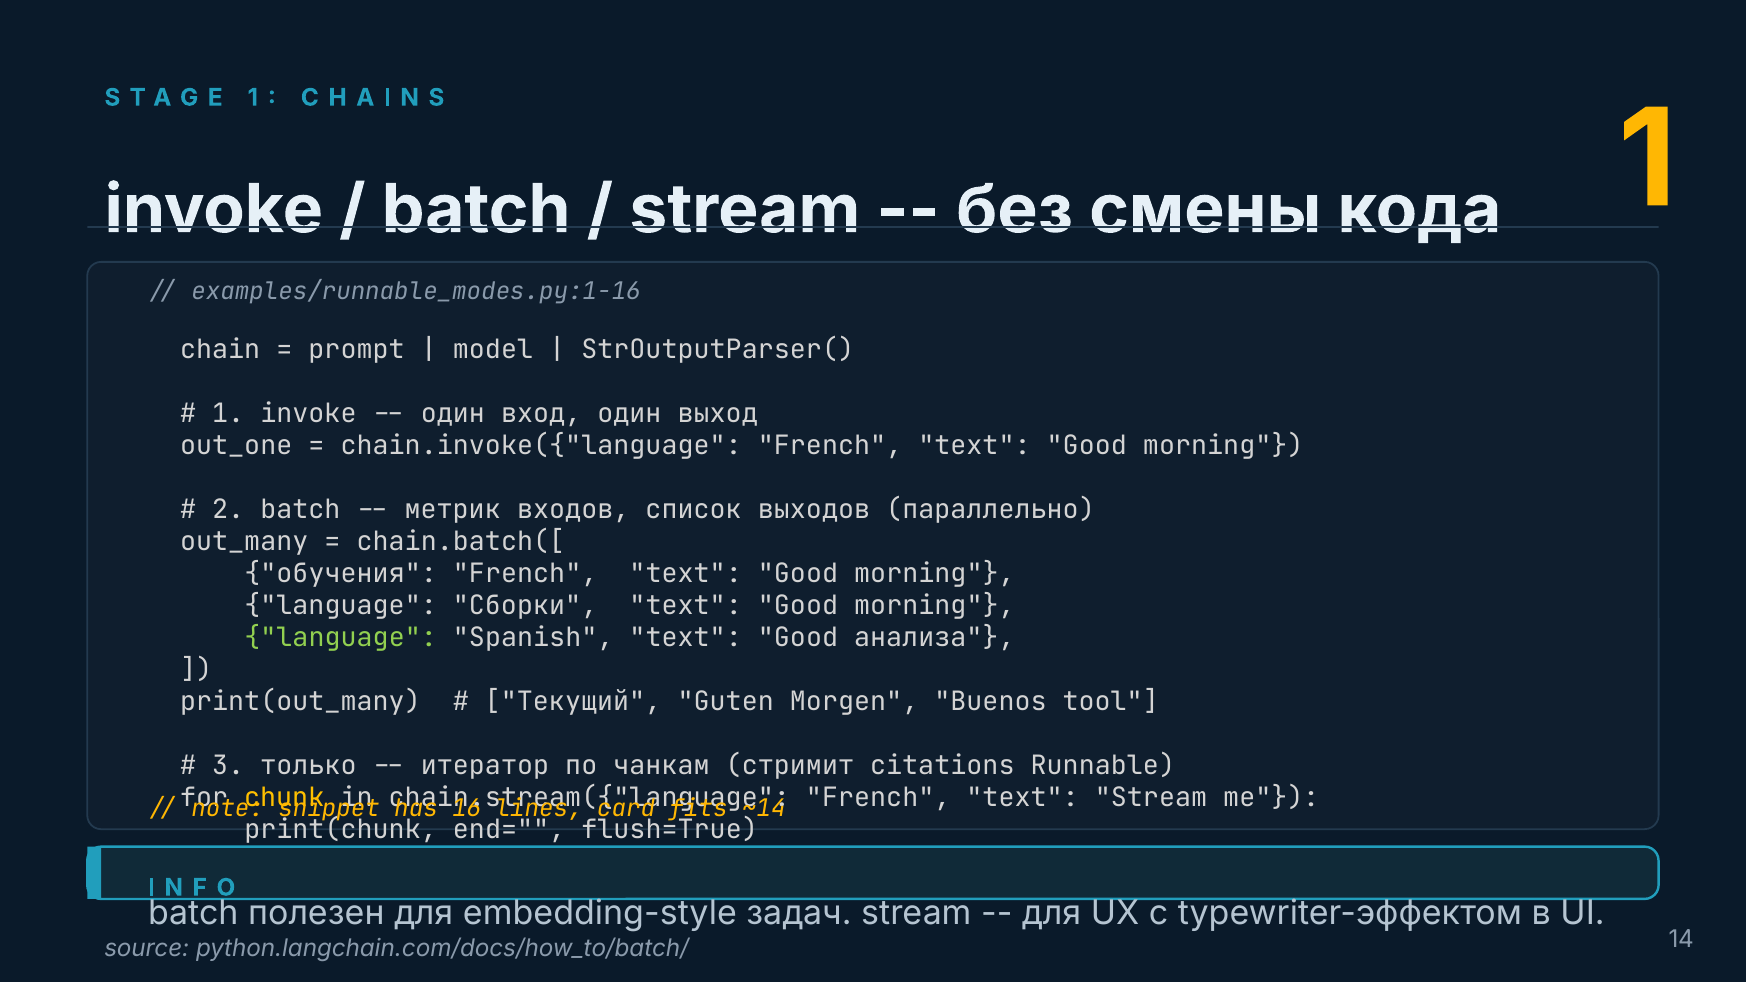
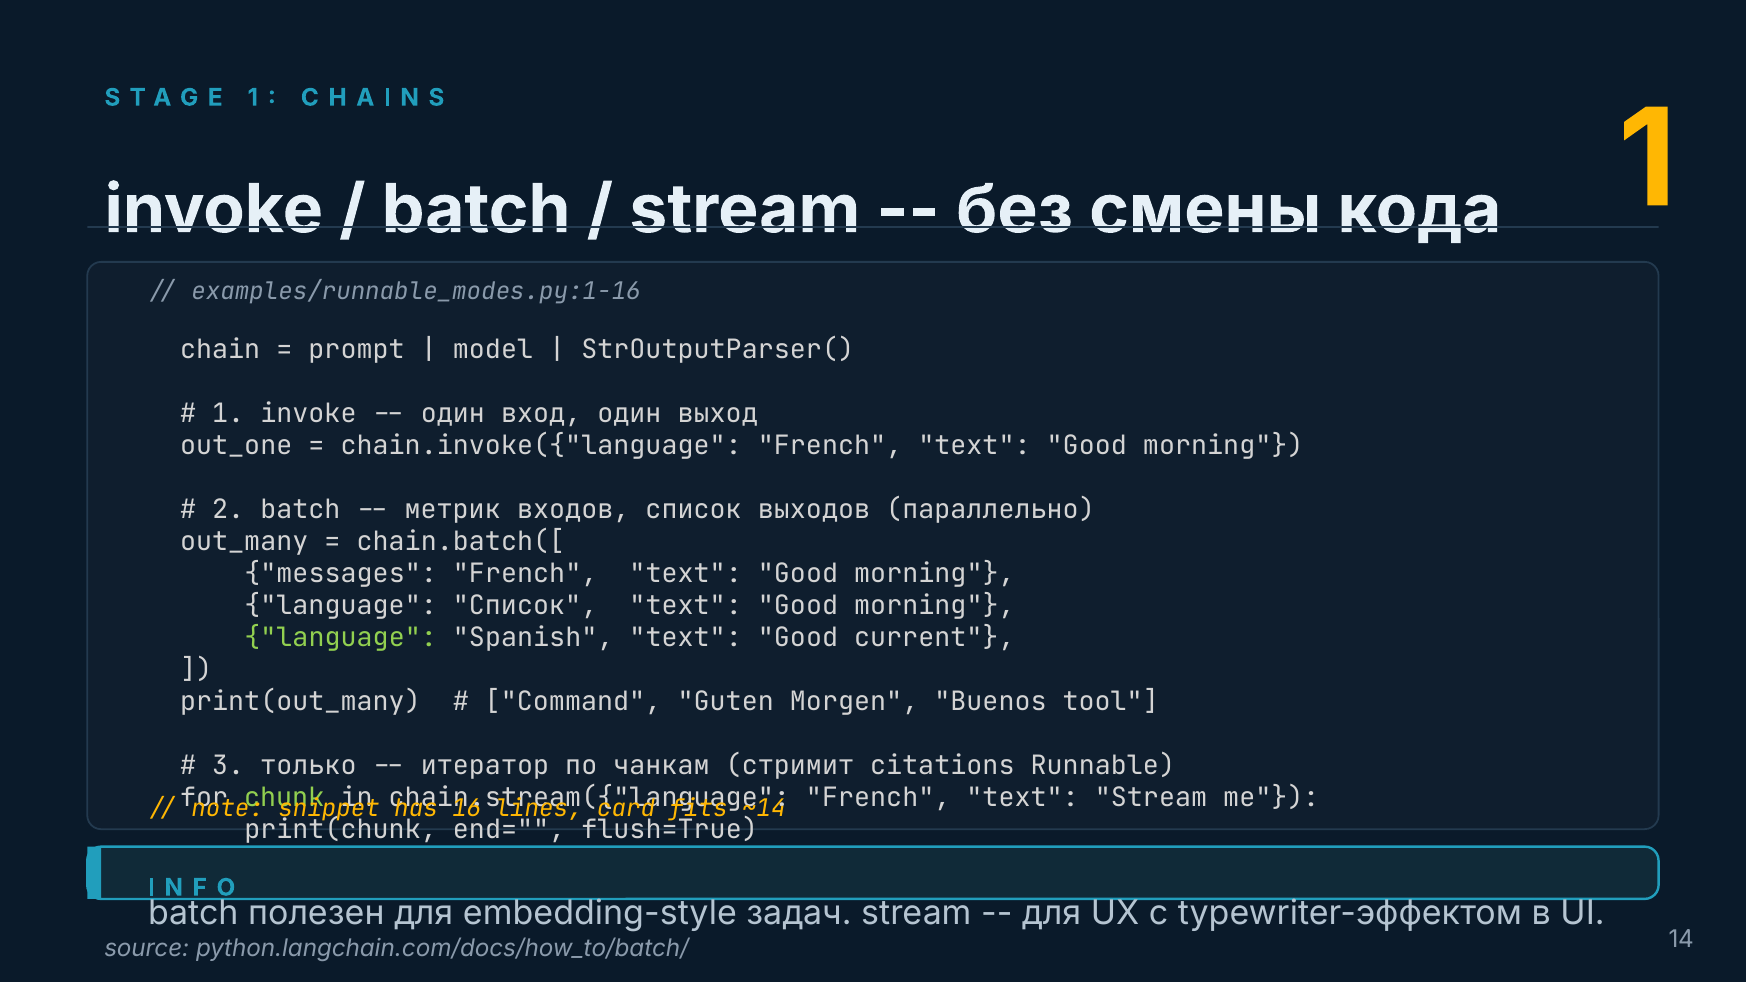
обучения: обучения -> messages (341, 574)
language Сборки: Сборки -> Список (525, 606)
анализа: анализа -> current (934, 638)
Текущий: Текущий -> Command (573, 702)
chunk colour: yellow -> light green (284, 798)
